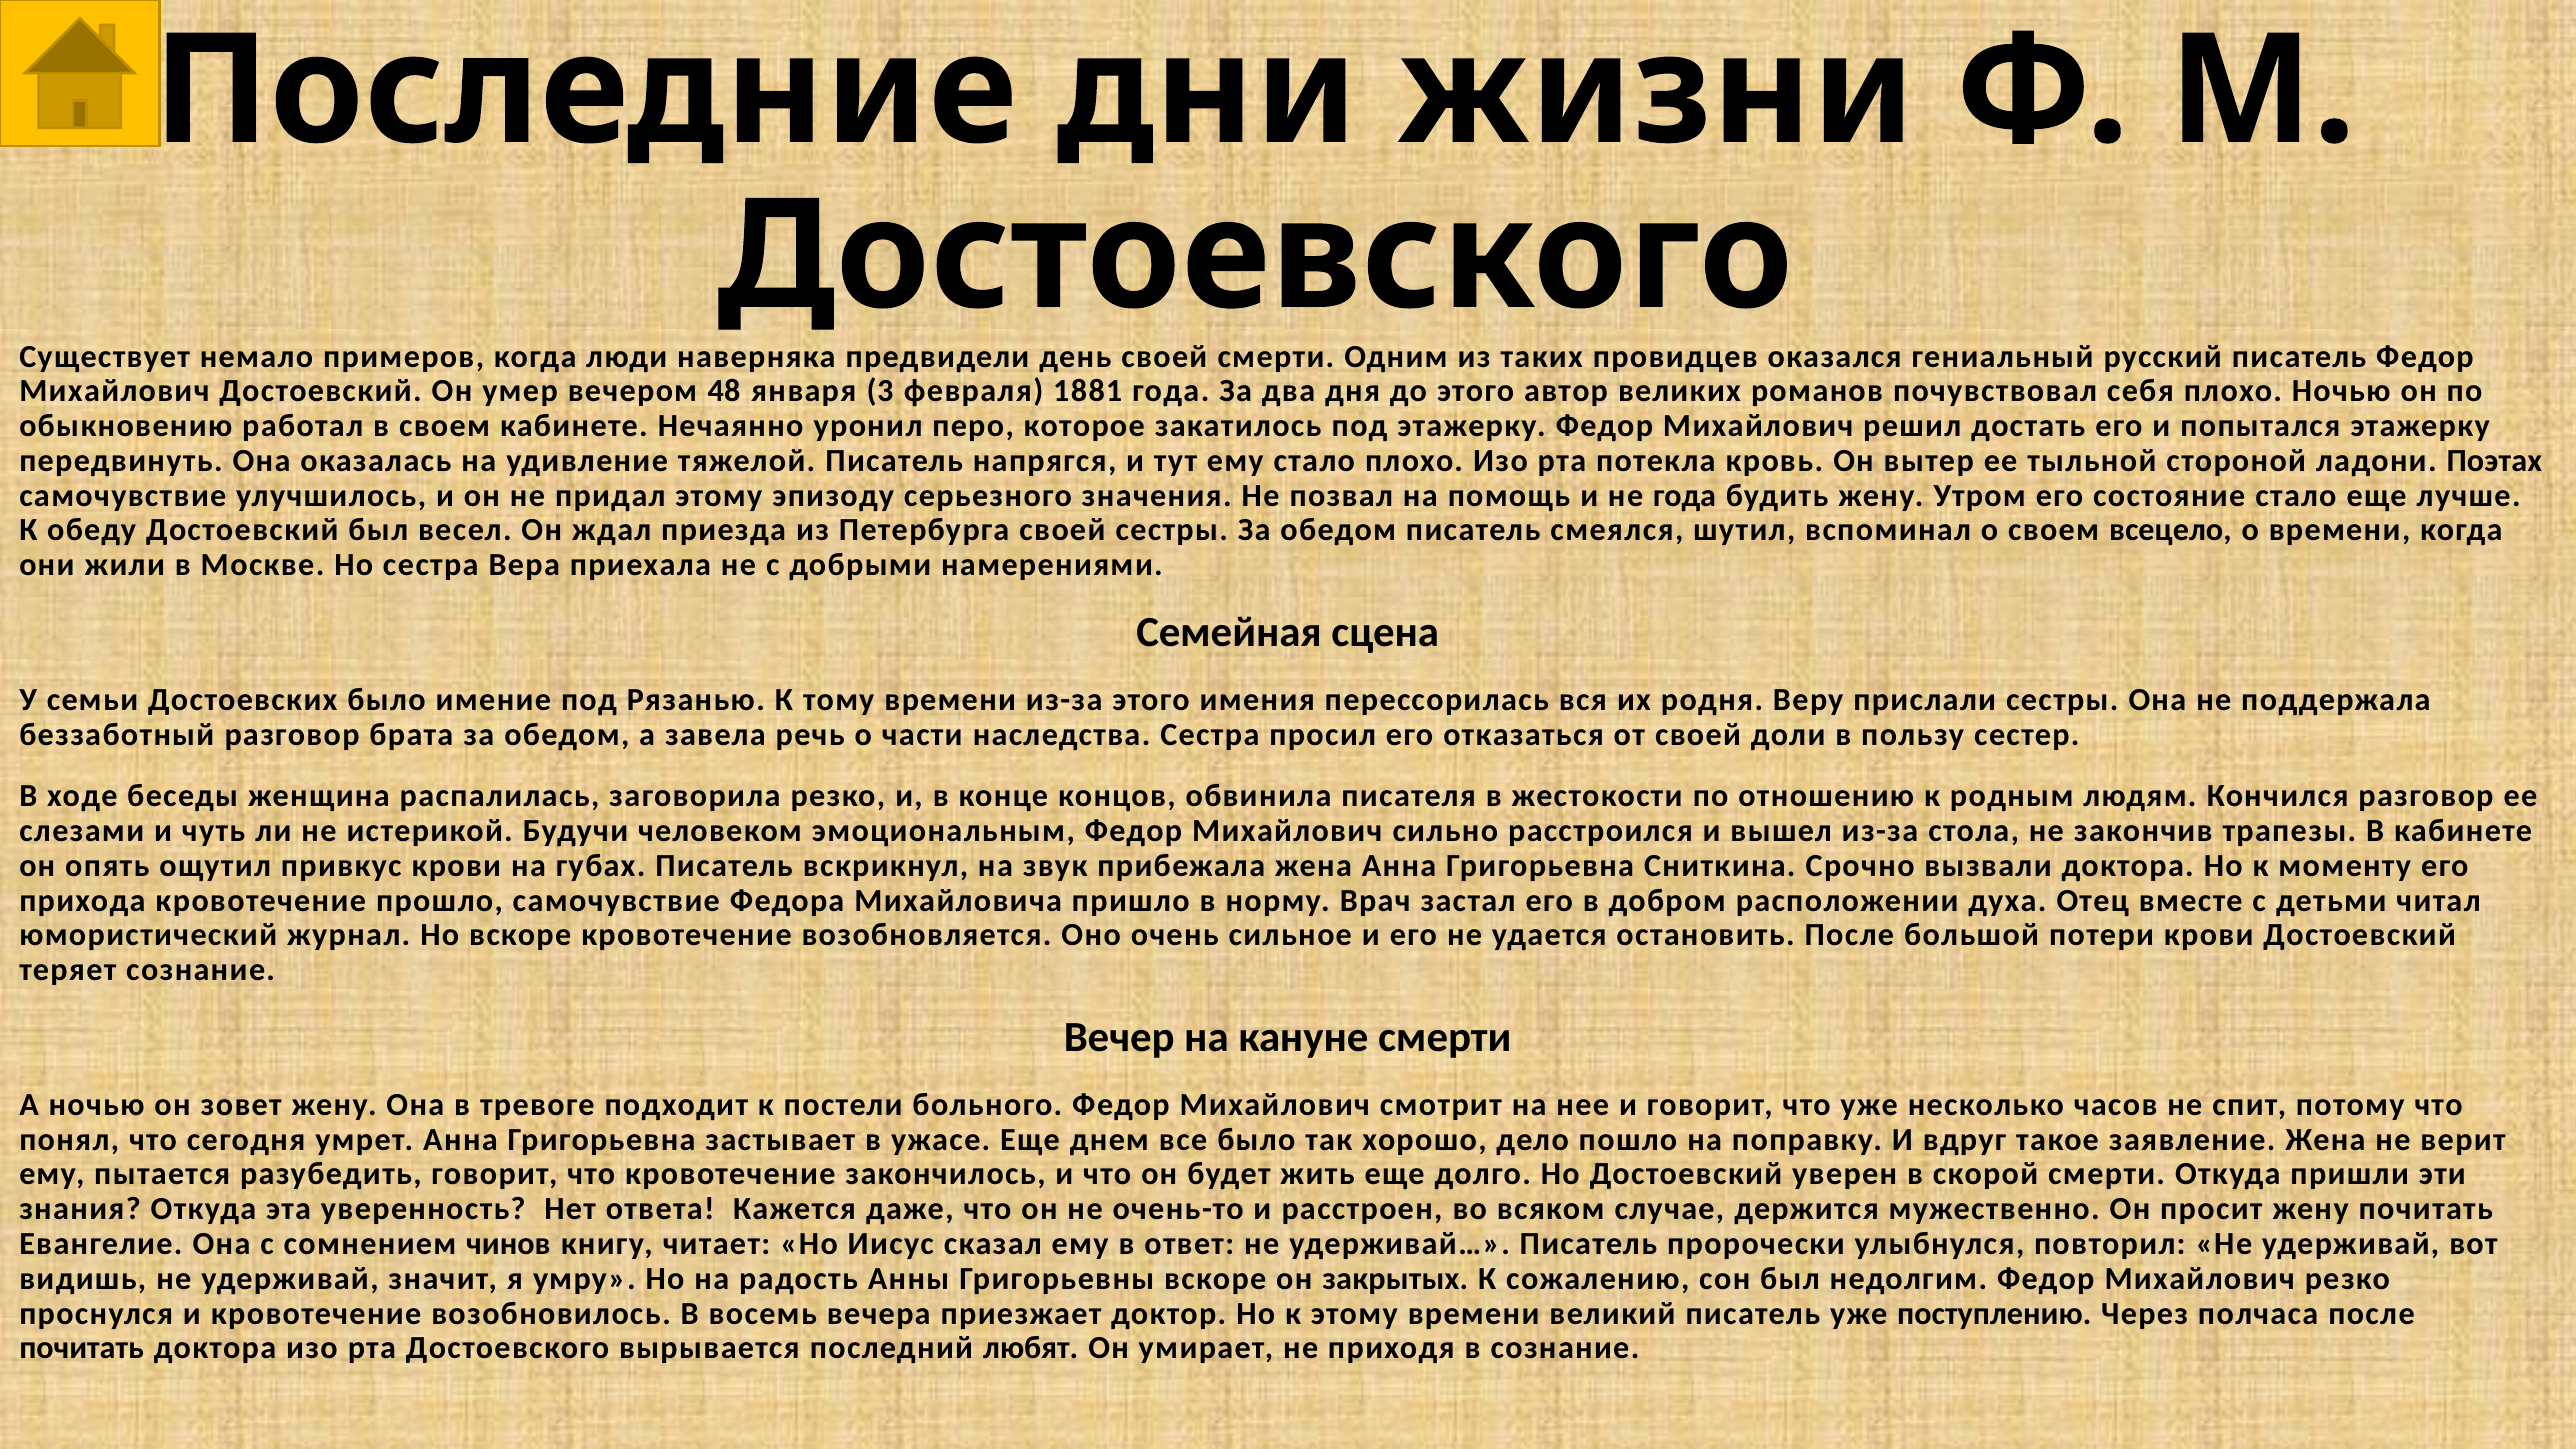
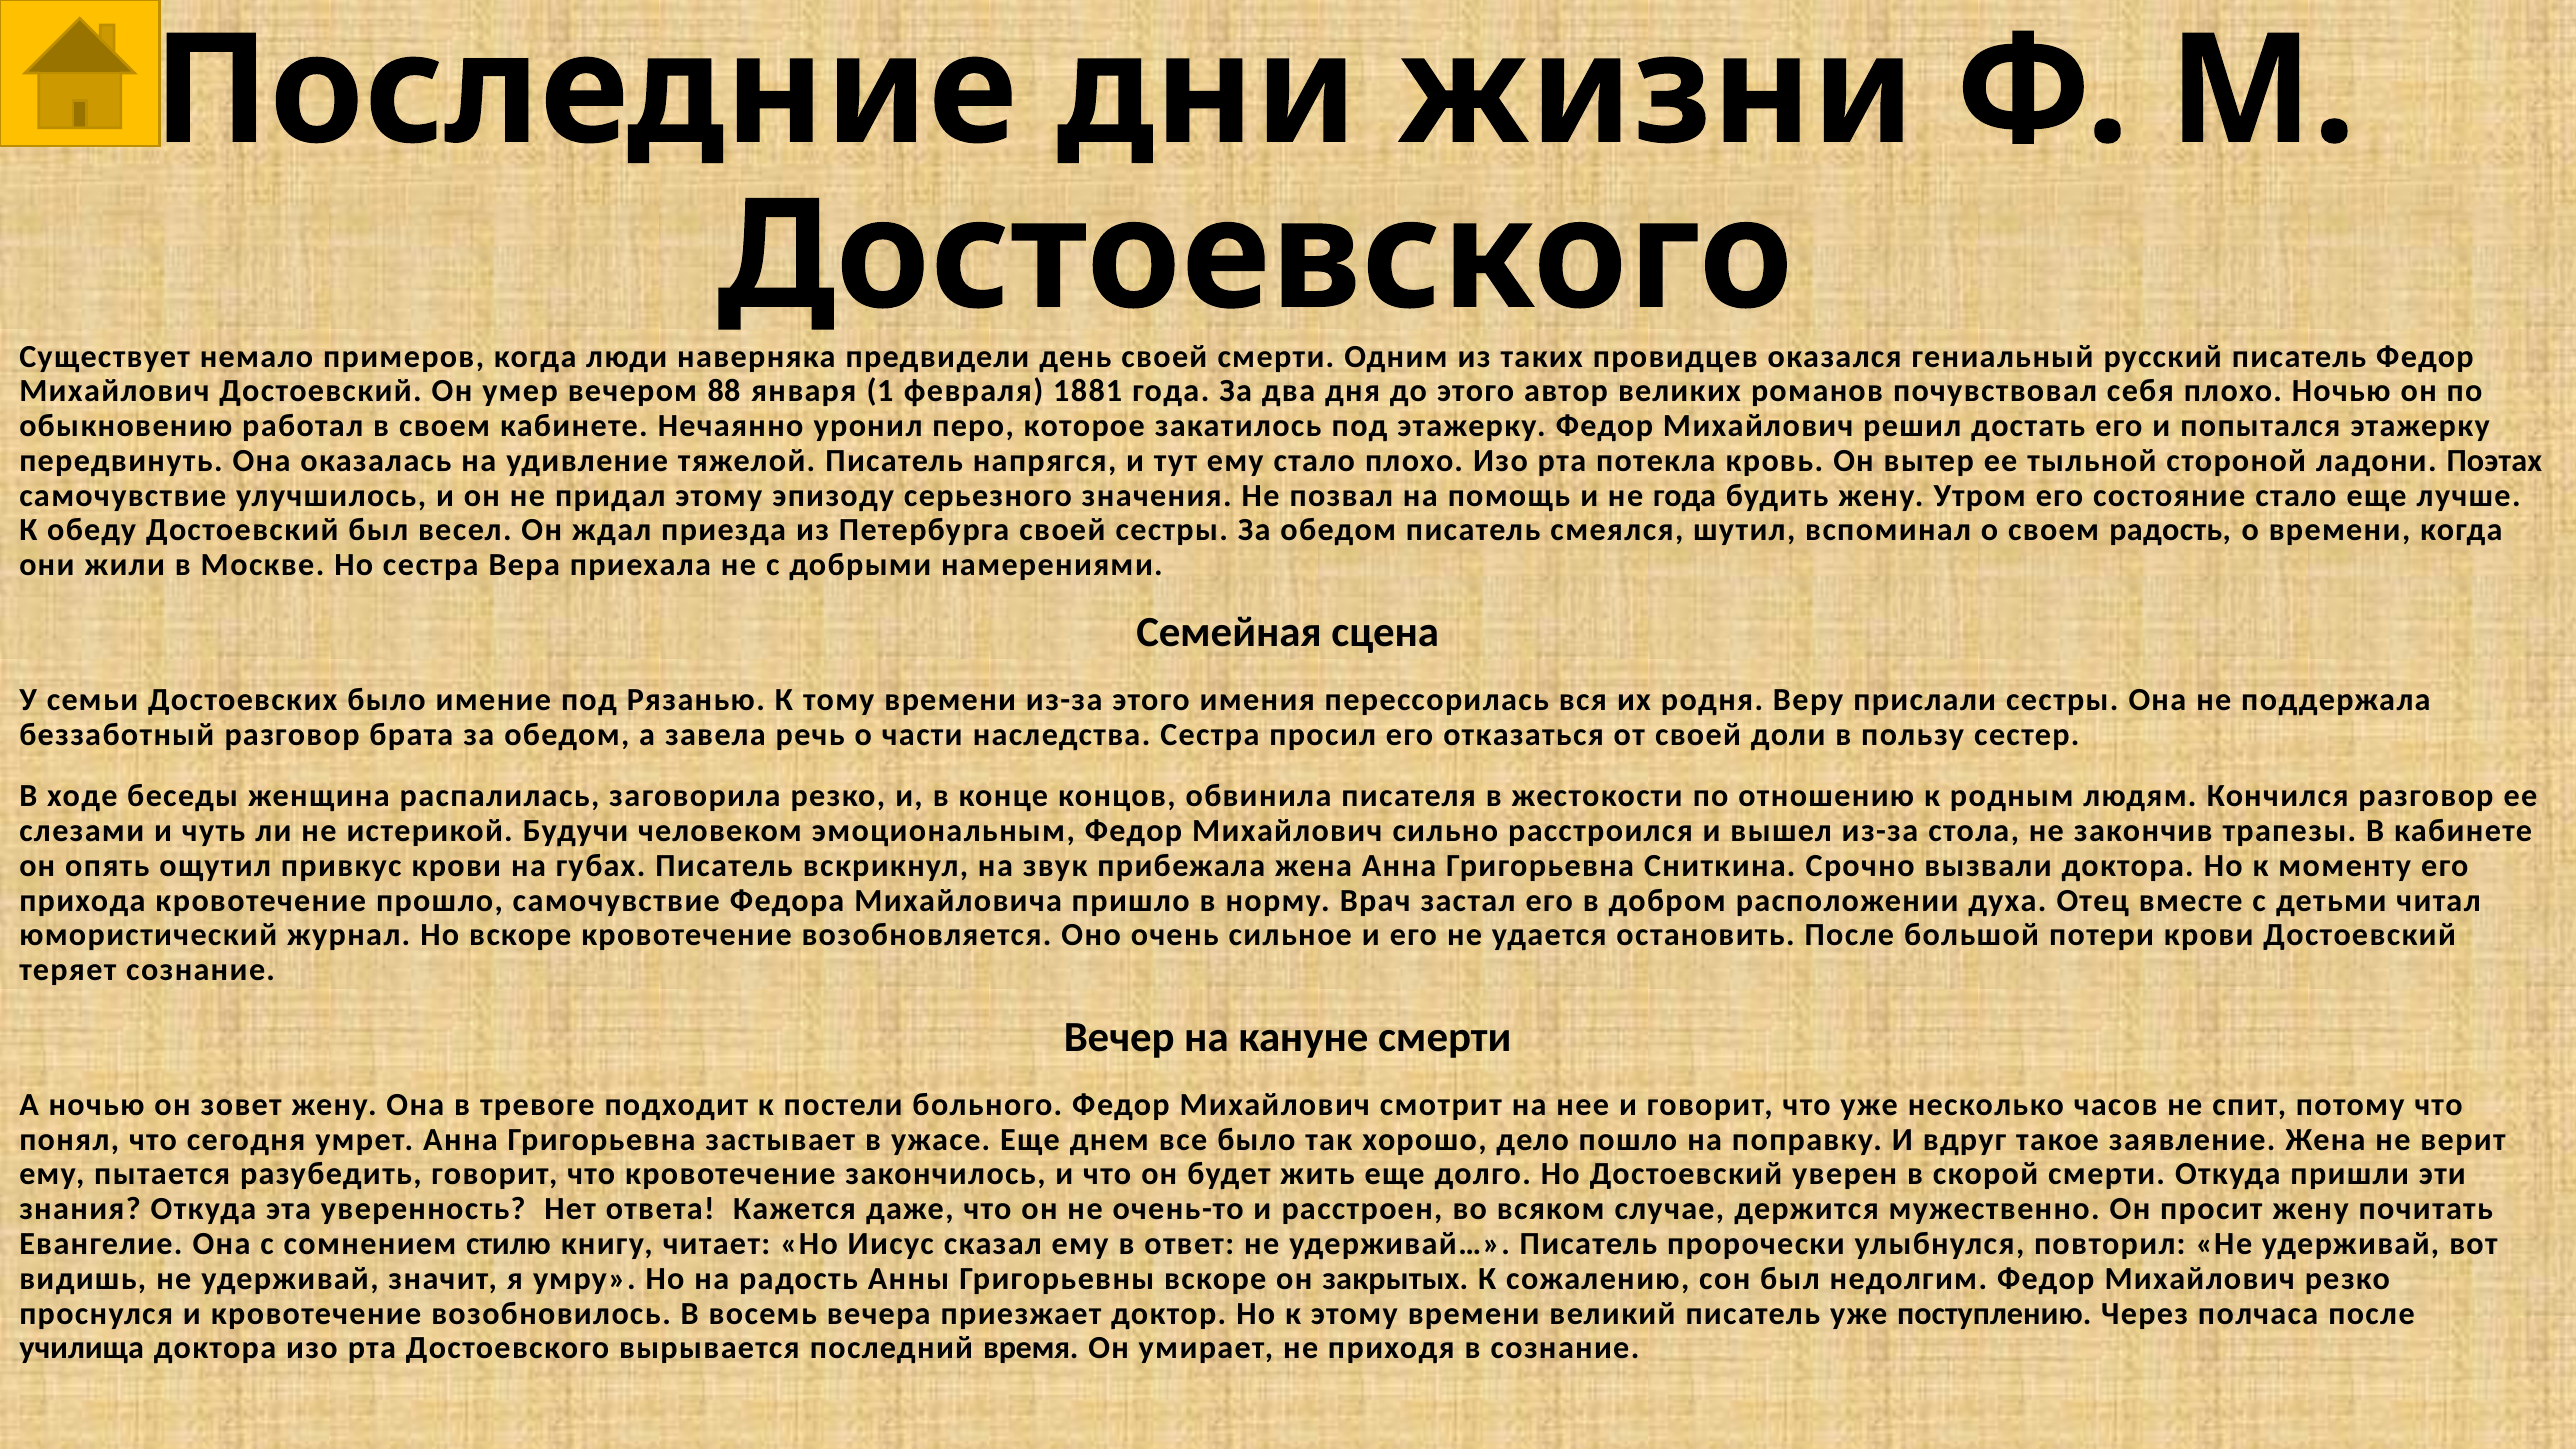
48: 48 -> 88 (724, 391)
3: 3 -> 1 (880, 391)
своем всецело: всецело -> радость (2170, 530)
чинов: чинов -> стилю (509, 1244)
почитать: почитать -> училища (82, 1348)
любят: любят -> время (1031, 1348)
